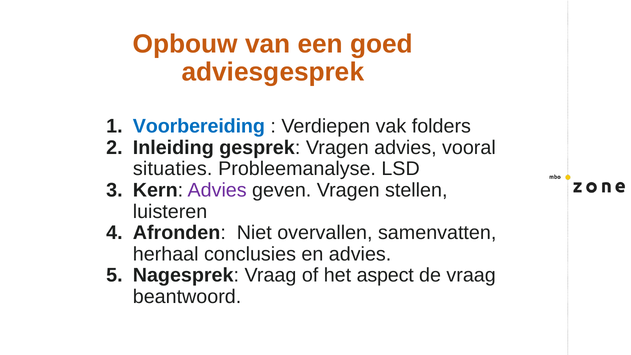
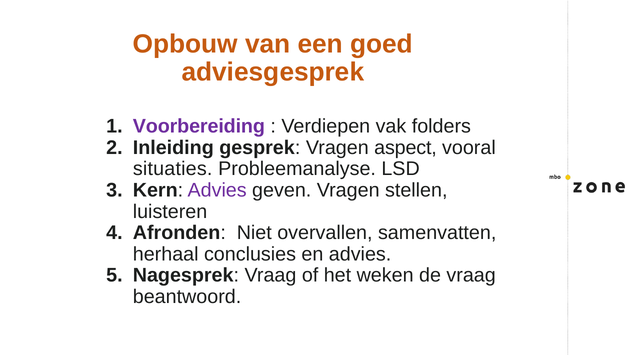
Voorbereiding colour: blue -> purple (199, 126)
Vragen advies: advies -> aspect (406, 148)
aspect: aspect -> weken (385, 275)
